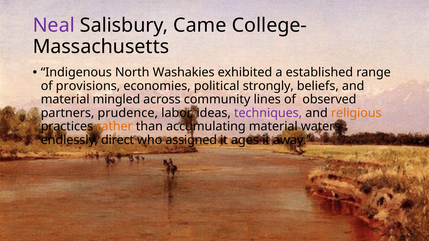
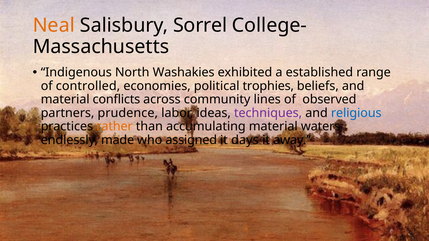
Neal colour: purple -> orange (54, 25)
Came: Came -> Sorrel (200, 25)
provisions: provisions -> controlled (88, 86)
strongly: strongly -> trophies (268, 86)
mingled: mingled -> conflicts (116, 100)
religious colour: orange -> blue (356, 113)
direct: direct -> made (118, 140)
ages: ages -> days (245, 140)
